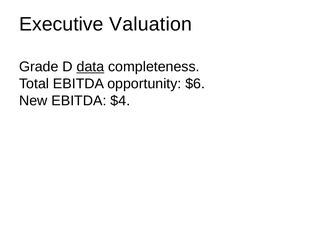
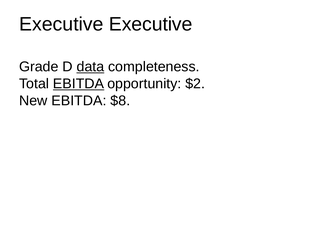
Executive Valuation: Valuation -> Executive (151, 24)
EBITDA underline: none -> present (79, 84)
$6: $6 -> $2 (195, 84)
$4: $4 -> $8 (120, 101)
